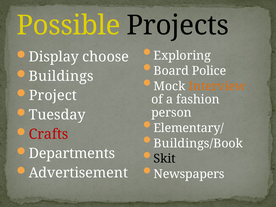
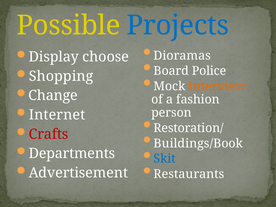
Projects colour: black -> blue (178, 25)
Exploring: Exploring -> Dioramas (182, 56)
Buildings: Buildings -> Shopping (61, 76)
Project: Project -> Change (53, 95)
Tuesday: Tuesday -> Internet (57, 115)
Elementary/: Elementary/ -> Restoration/ (189, 128)
Skit colour: black -> blue (165, 159)
Newspapers: Newspapers -> Restaurants (189, 174)
